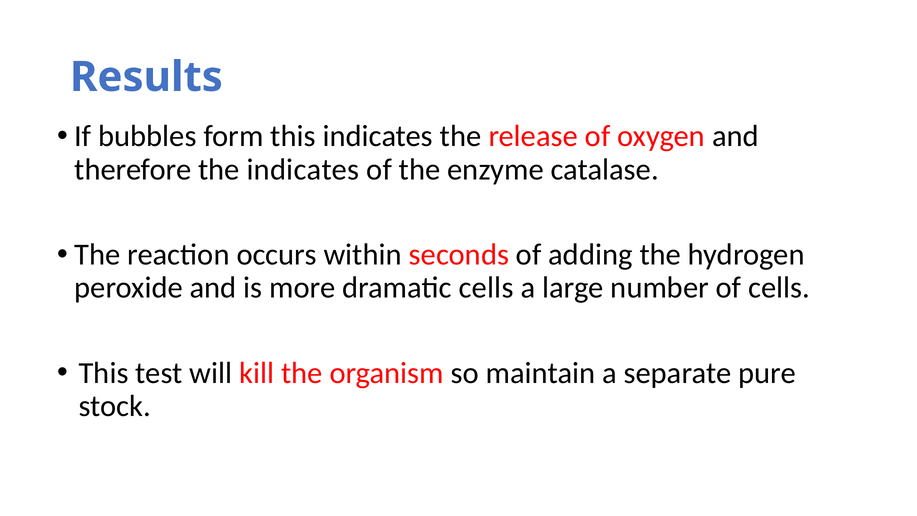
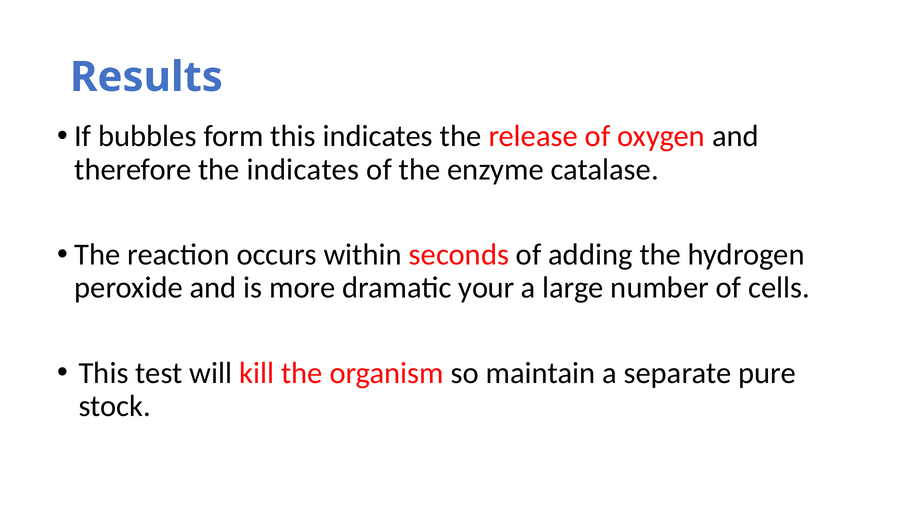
dramatic cells: cells -> your (486, 288)
